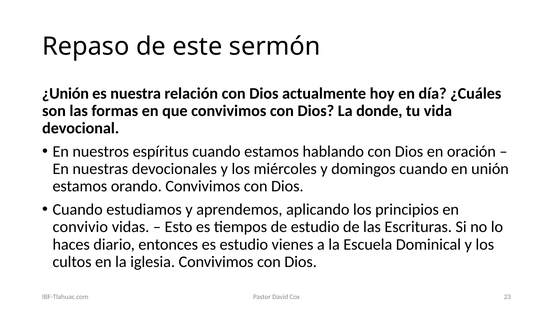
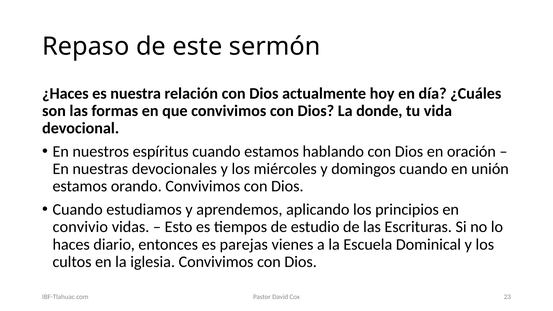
¿Unión: ¿Unión -> ¿Haces (65, 93)
es estudio: estudio -> parejas (244, 244)
